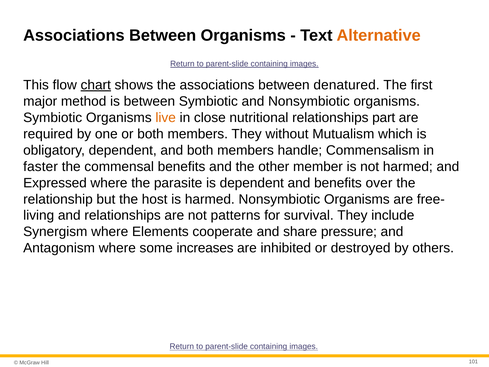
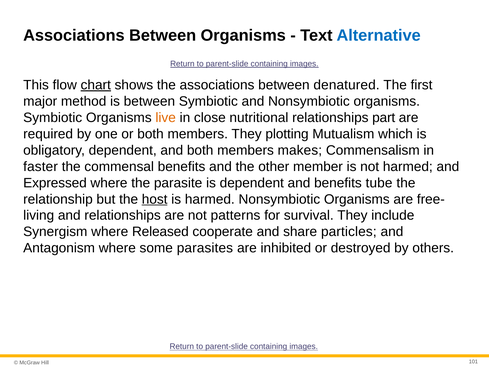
Alternative colour: orange -> blue (379, 36)
without: without -> plotting (287, 134)
handle: handle -> makes (300, 150)
over: over -> tube (379, 183)
host underline: none -> present (155, 199)
Elements: Elements -> Released (160, 232)
pressure: pressure -> particles (349, 232)
increases: increases -> parasites (205, 248)
